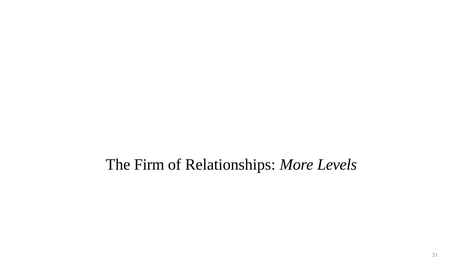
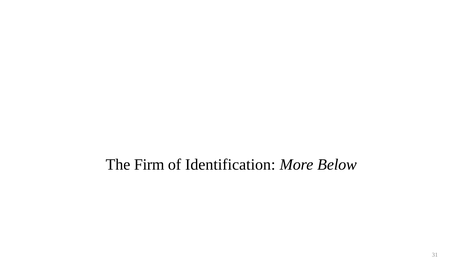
Relationships: Relationships -> Identification (230, 164)
Levels: Levels -> Below (337, 164)
